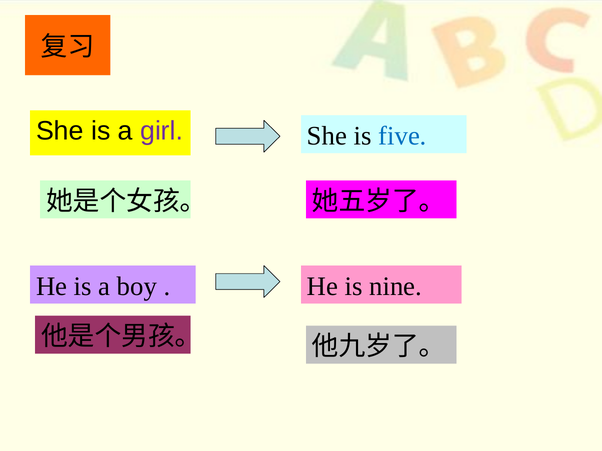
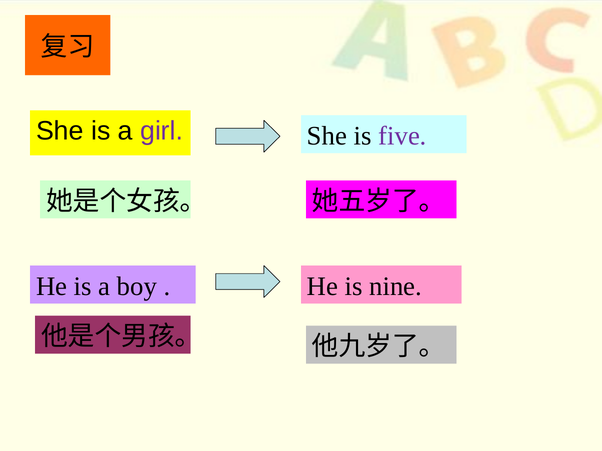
five colour: blue -> purple (402, 136)
